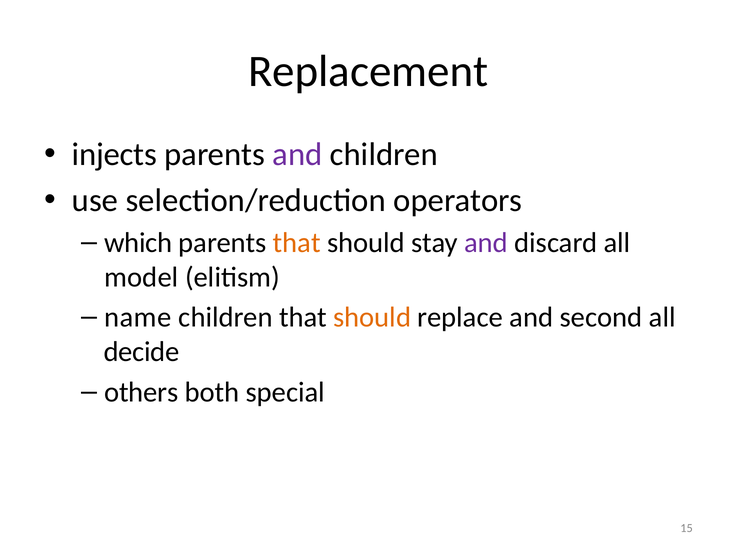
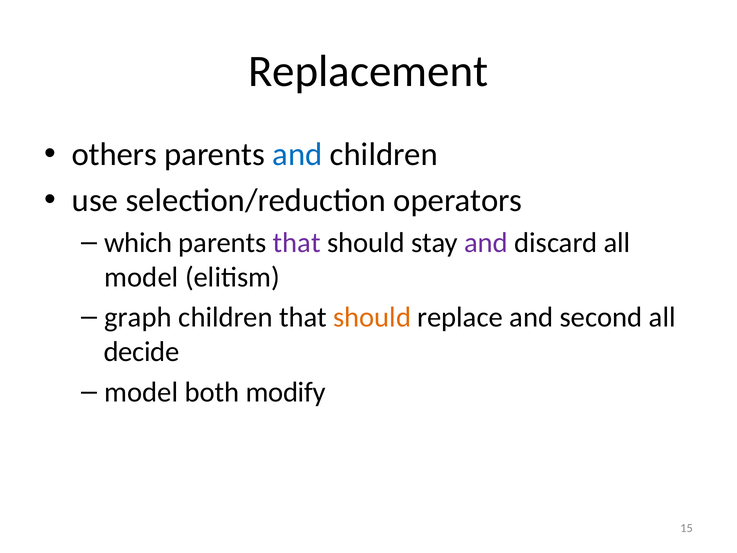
injects: injects -> others (114, 155)
and colour: purple -> blue (297, 155)
that colour: orange -> purple (297, 243)
name: name -> graph (138, 317)
others: others -> model (141, 392)
special: special -> modify (286, 392)
